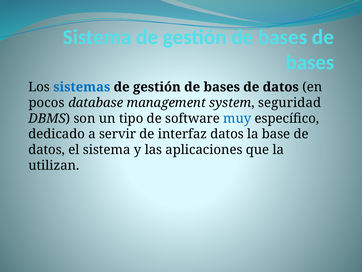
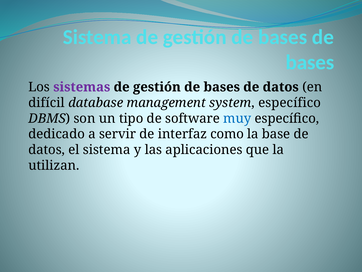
sistemas colour: blue -> purple (82, 87)
pocos: pocos -> difícil (47, 103)
system seguridad: seguridad -> específico (290, 103)
interfaz datos: datos -> como (227, 134)
